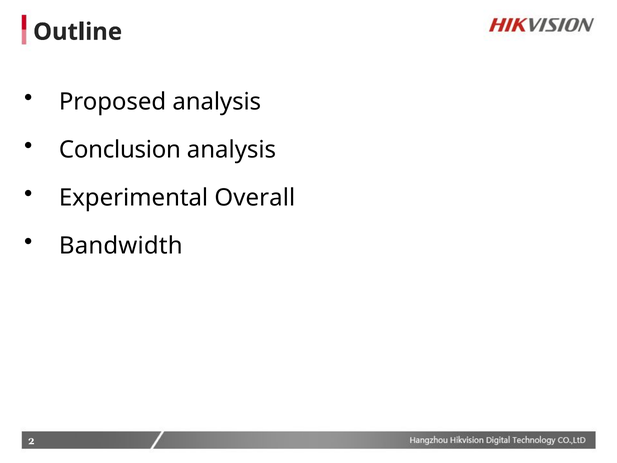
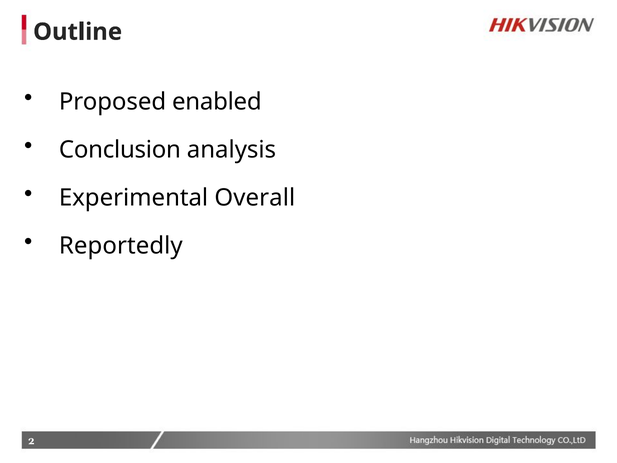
Proposed analysis: analysis -> enabled (217, 102)
Bandwidth: Bandwidth -> Reportedly (121, 246)
